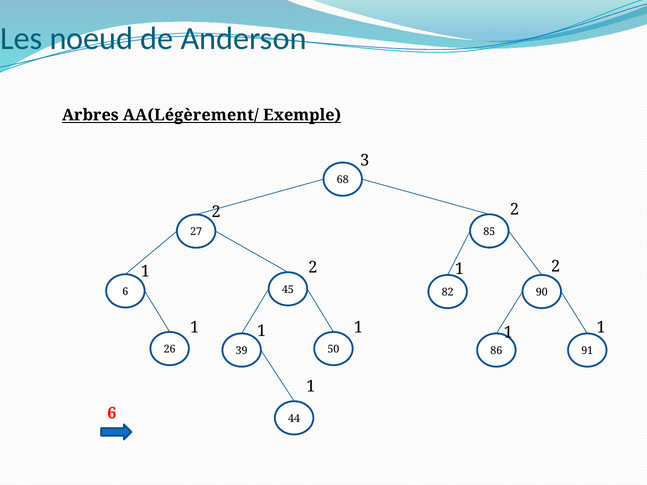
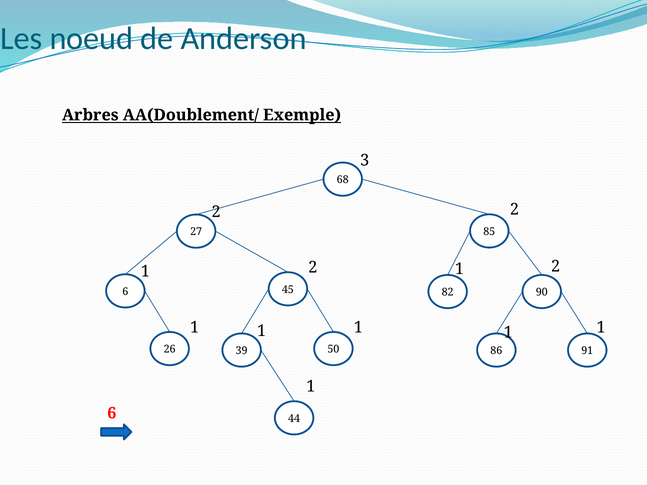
AA(Légèrement/: AA(Légèrement/ -> AA(Doublement/ (191, 115)
